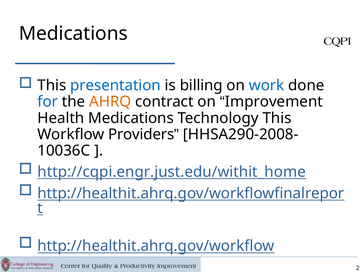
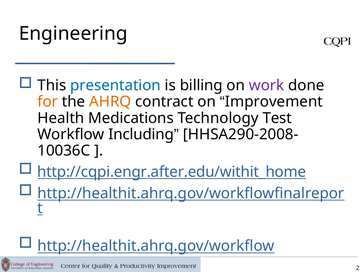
Medications: Medications -> Engineering (73, 33)
work colour: blue -> purple (267, 86)
for colour: blue -> orange (48, 102)
Technology This: This -> Test (277, 118)
Providers: Providers -> Including (141, 135)
http://cqpi.engr.just.edu/withit_home: http://cqpi.engr.just.edu/withit_home -> http://cqpi.engr.after.edu/withit_home (172, 172)
